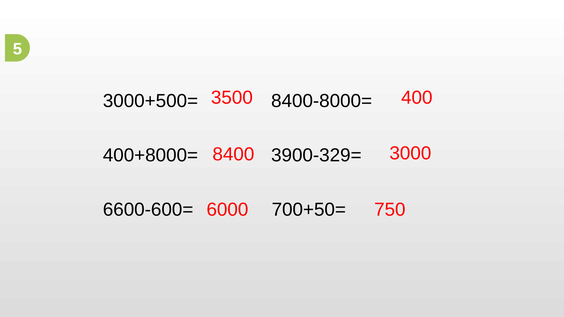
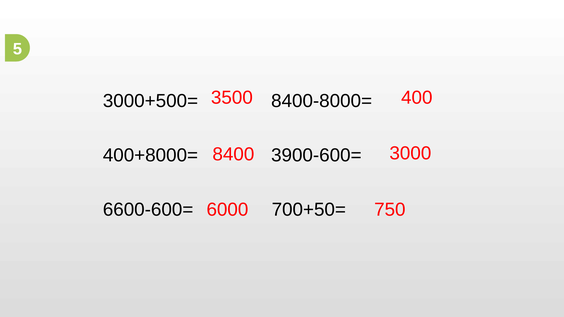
3900-329=: 3900-329= -> 3900-600= (316, 155)
